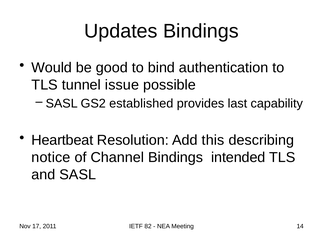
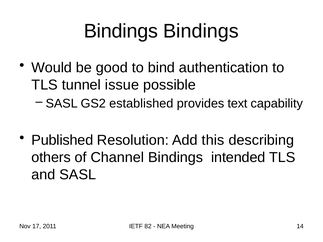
Updates: Updates -> Bindings (121, 31)
last: last -> text (237, 104)
Heartbeat: Heartbeat -> Published (62, 140)
notice: notice -> others (51, 158)
